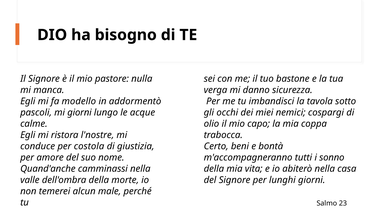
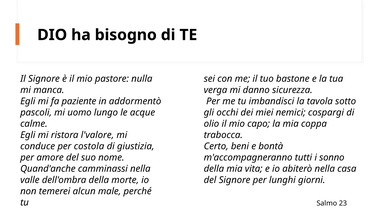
modello: modello -> paziente (79, 102)
mi giorni: giorni -> uomo (79, 113)
l'nostre: l'nostre -> l'valore (97, 135)
